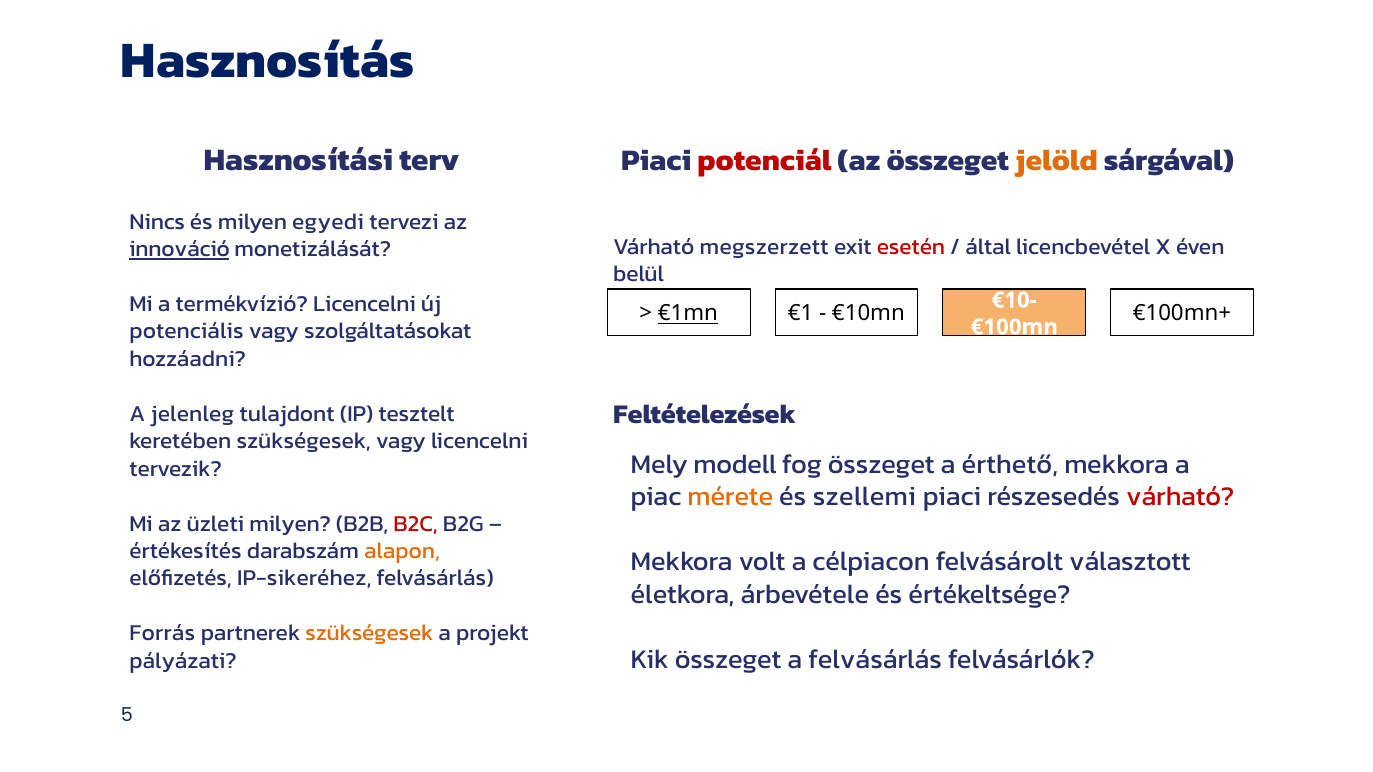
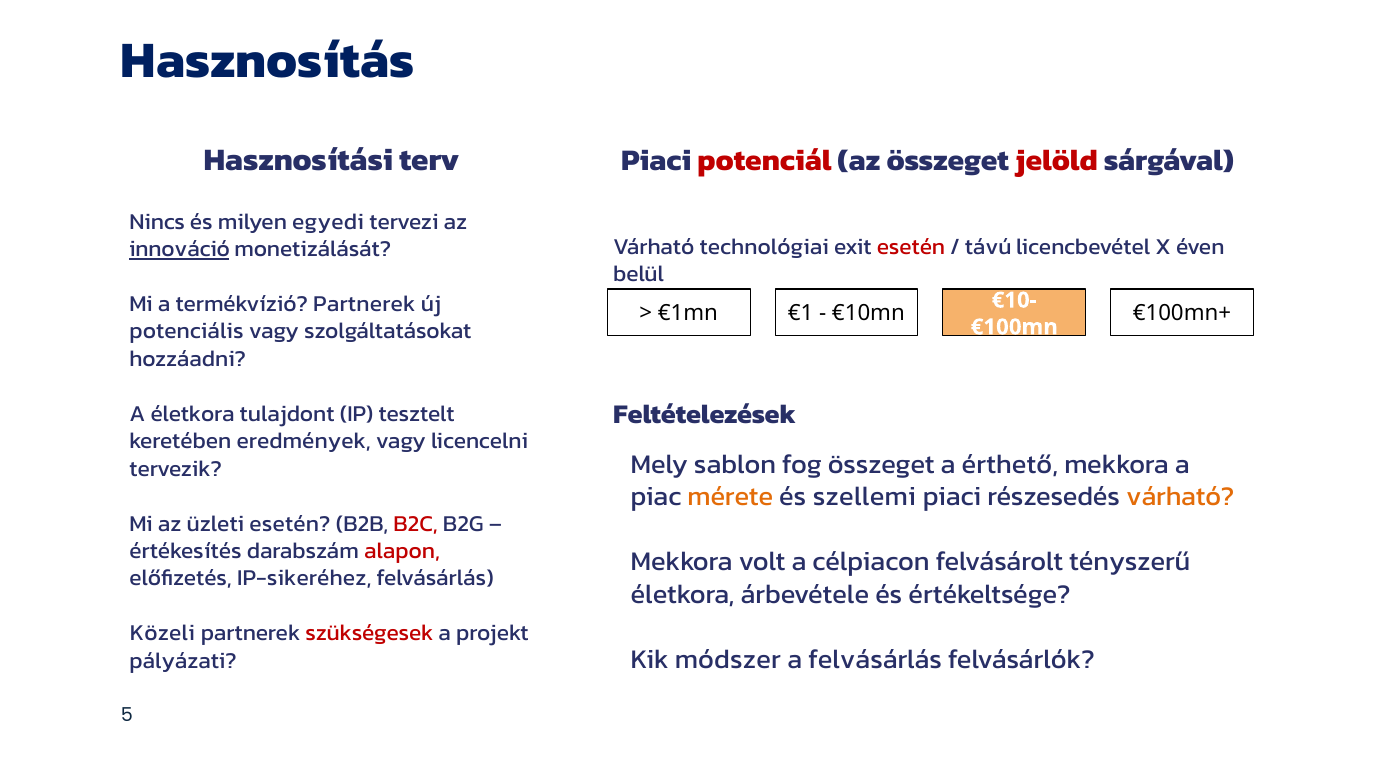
jelöld colour: orange -> red (1056, 161)
megszerzett: megszerzett -> technológiai (764, 247)
által: által -> távú (988, 247)
termékvízió Licencelni: Licencelni -> Partnerek (364, 304)
€1mn underline: present -> none (688, 314)
A jelenleg: jelenleg -> életkora (193, 414)
keretében szükségesek: szükségesek -> eredmények (304, 441)
modell: modell -> sablon (735, 464)
várható colour: red -> orange (1180, 497)
üzleti milyen: milyen -> esetén (290, 524)
alapon colour: orange -> red (402, 551)
választott: választott -> tényszerű (1130, 562)
Forrás: Forrás -> Közeli (162, 633)
szükségesek colour: orange -> red (369, 633)
Kik összeget: összeget -> módszer (728, 660)
